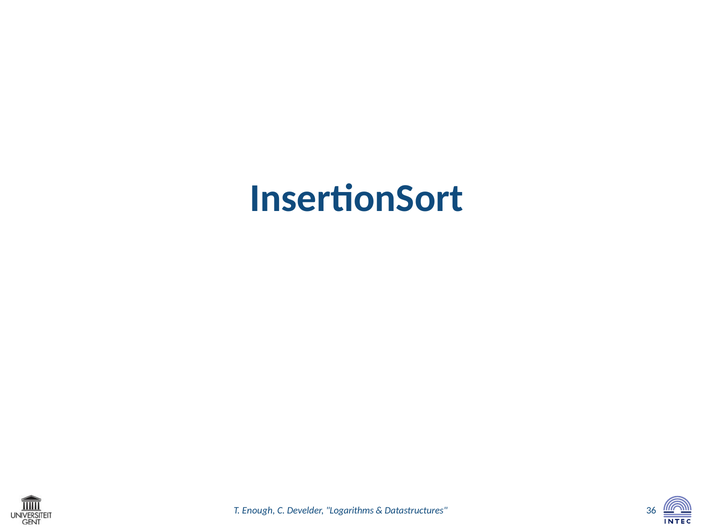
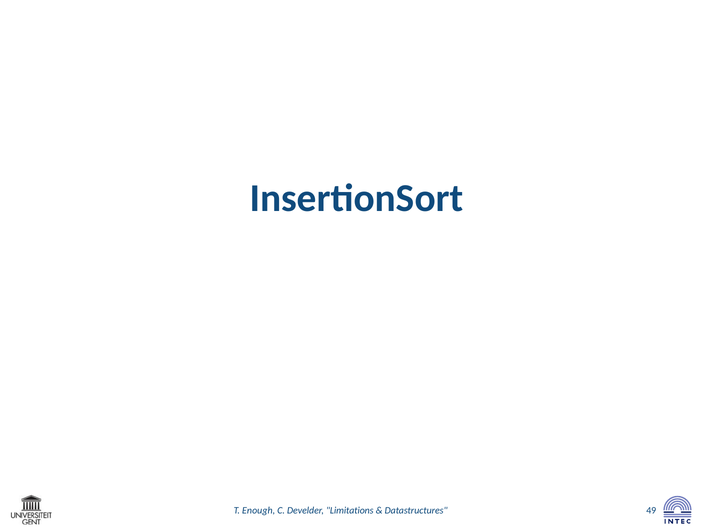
Logarithms: Logarithms -> Limitations (350, 510)
36: 36 -> 49 (651, 510)
